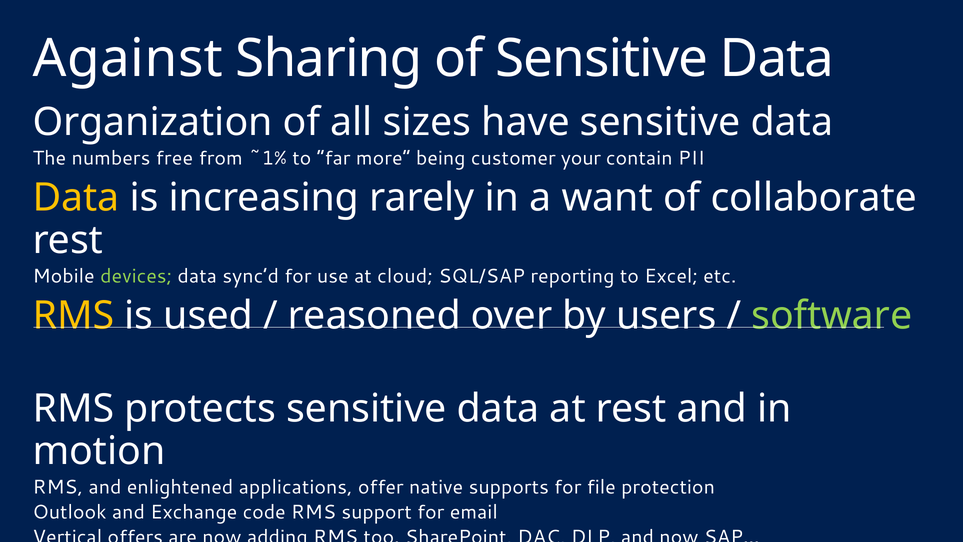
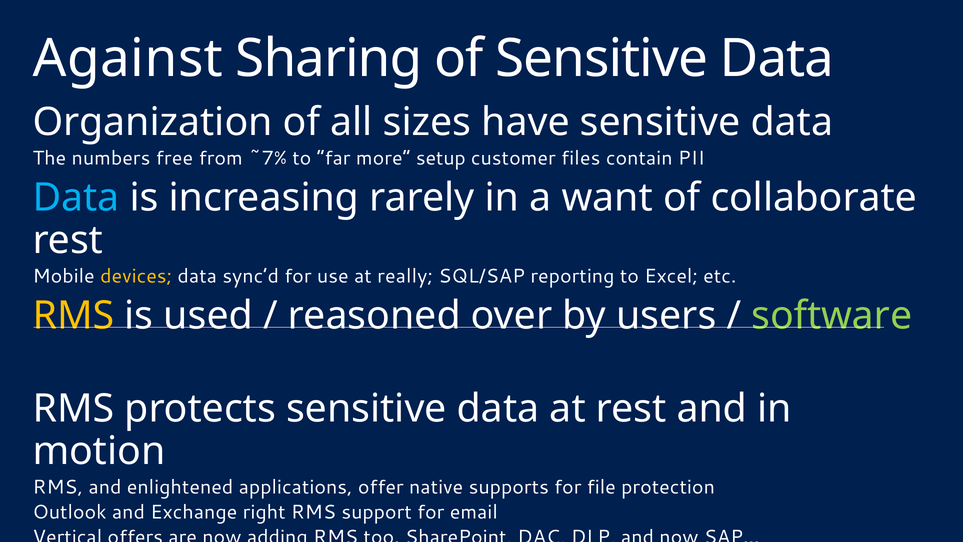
~1%: ~1% -> ~7% (268, 158)
being: being -> setup (441, 158)
your: your -> files (581, 158)
Data colour: yellow -> light blue (76, 198)
devices colour: light green -> yellow (136, 276)
cloud: cloud -> really (405, 276)
code: code -> right (264, 512)
